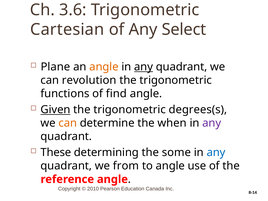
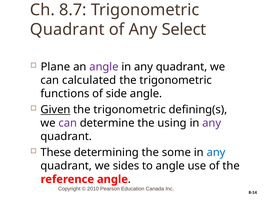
3.6: 3.6 -> 8.7 (73, 10)
Cartesian: Cartesian -> Quadrant (67, 30)
angle colour: orange -> purple (104, 67)
any underline: present -> none (144, 67)
revolution: revolution -> calculated (89, 80)
find: find -> side (116, 94)
degrees(s: degrees(s -> defining(s (198, 110)
can colour: orange -> purple (68, 123)
when: when -> using (172, 123)
from: from -> sides (126, 166)
